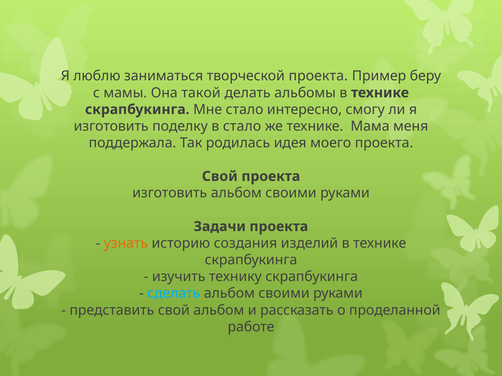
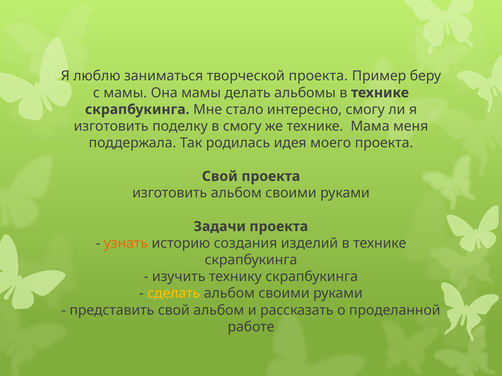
Она такой: такой -> мамы (201, 93)
в стало: стало -> смогу (242, 126)
сделать colour: light blue -> yellow (174, 294)
